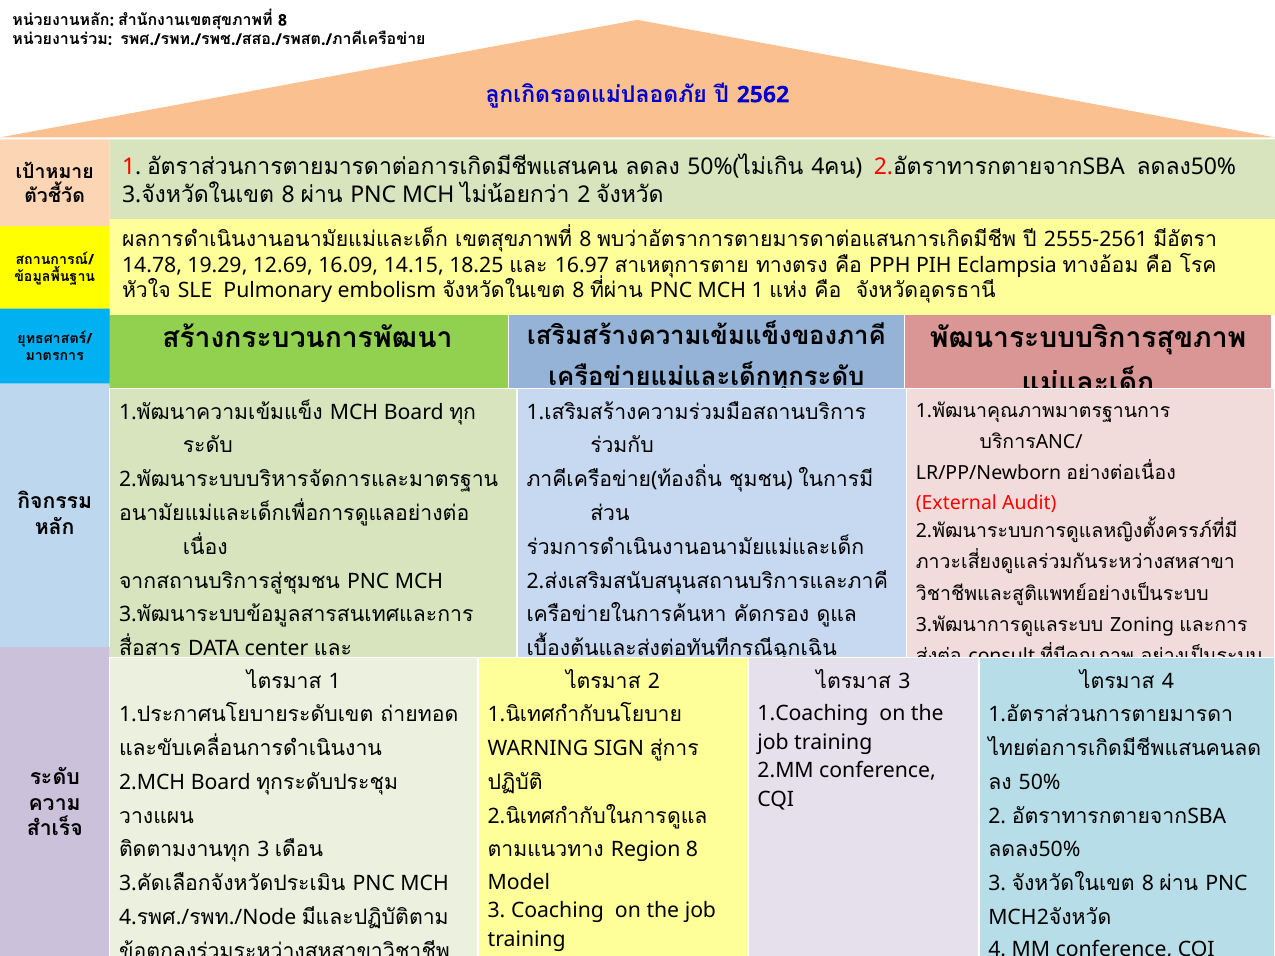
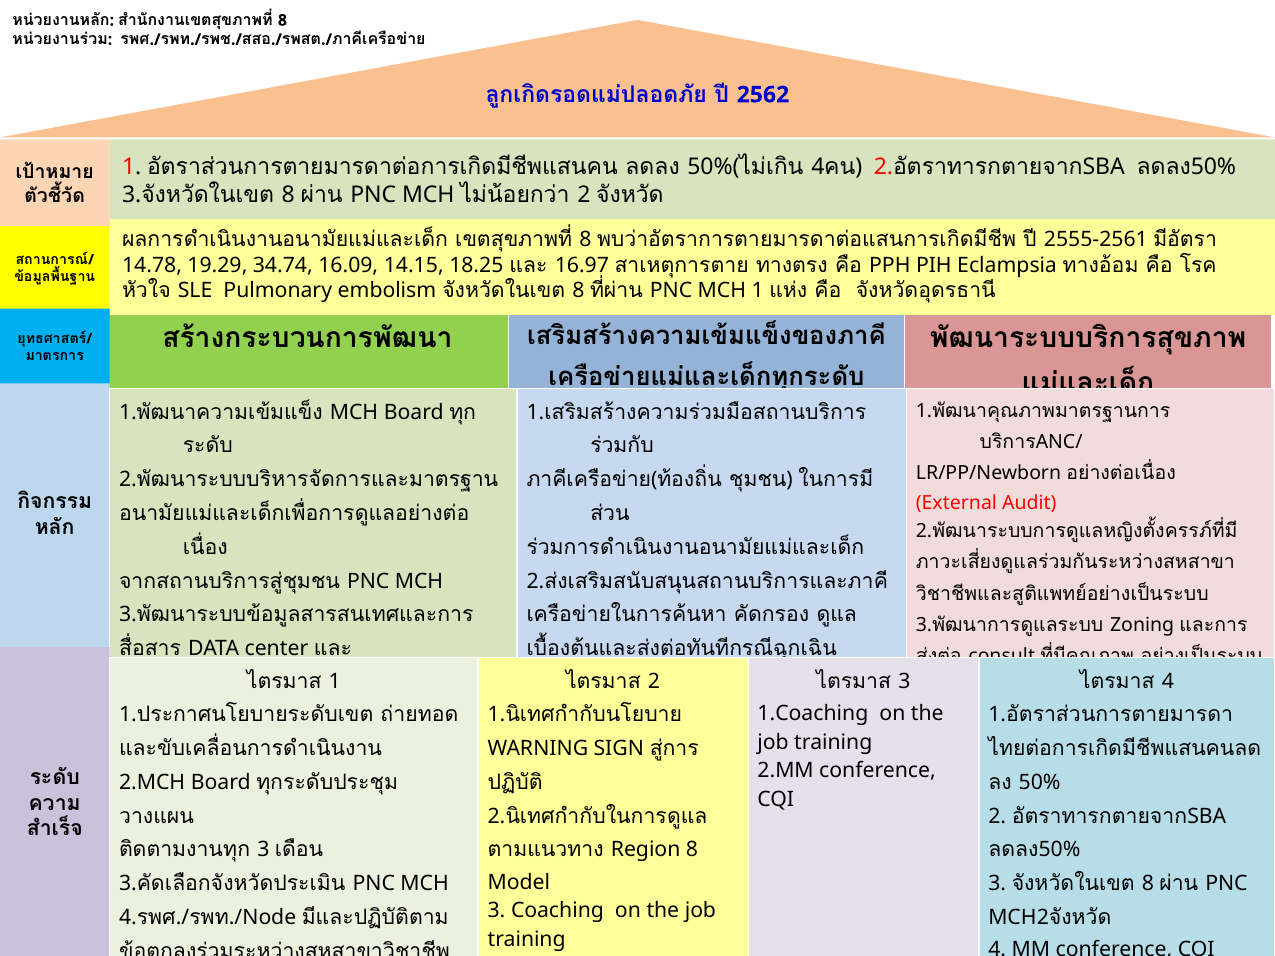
12.69: 12.69 -> 34.74 (283, 265)
